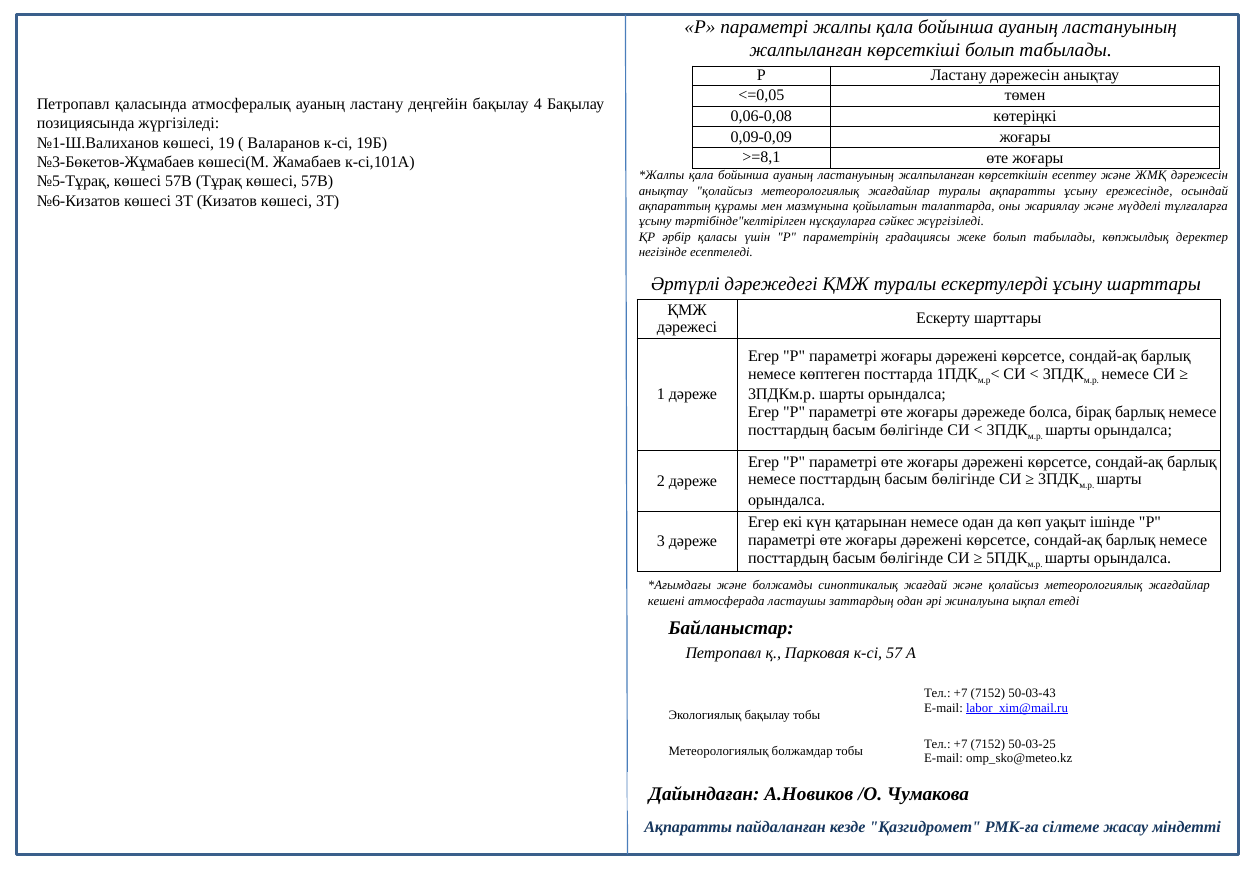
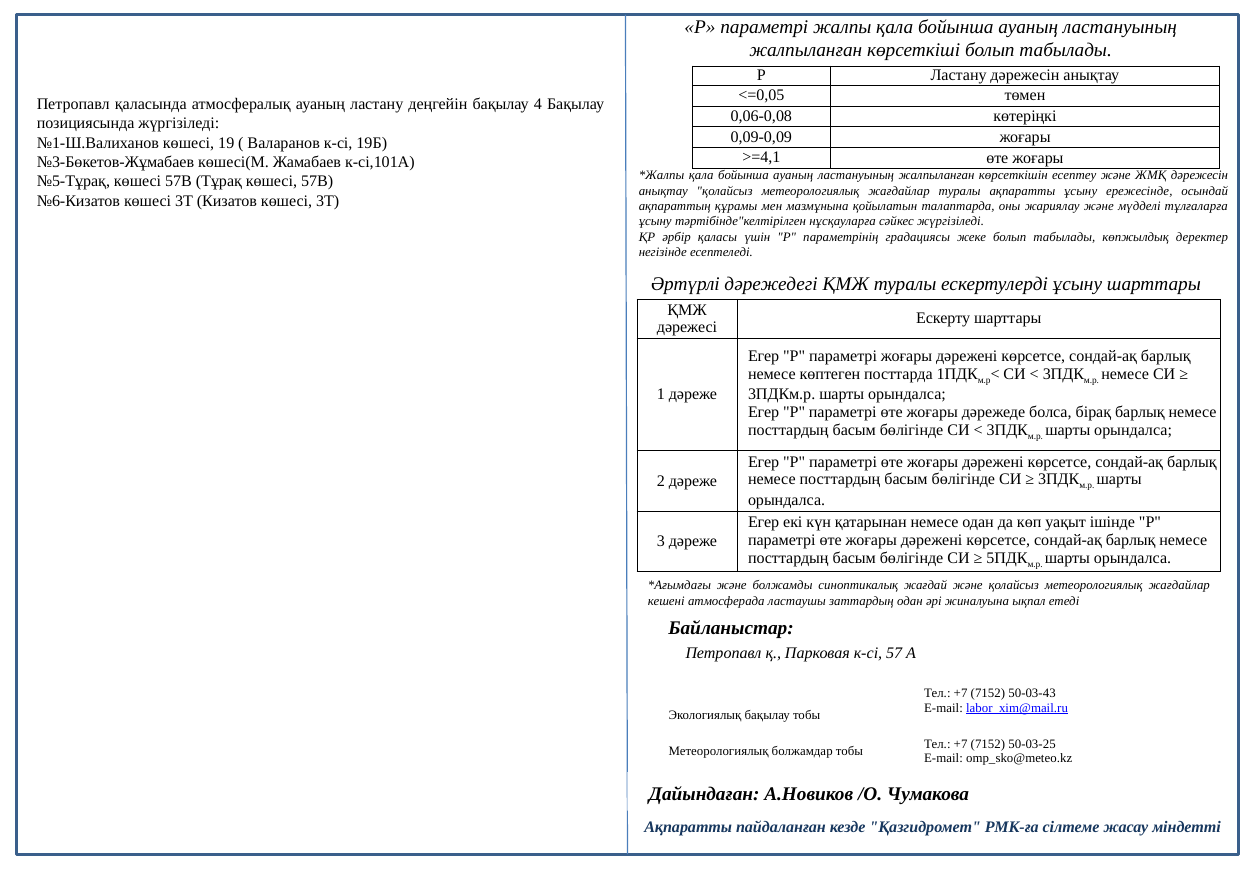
>=8,1: >=8,1 -> >=4,1 (761, 158)
